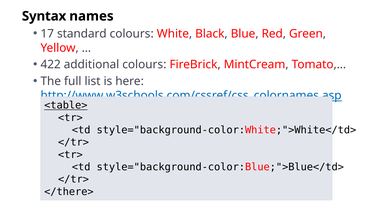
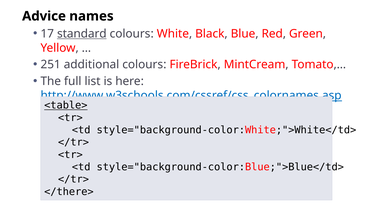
Syntax: Syntax -> Advice (44, 16)
standard underline: none -> present (82, 34)
422: 422 -> 251 (51, 64)
